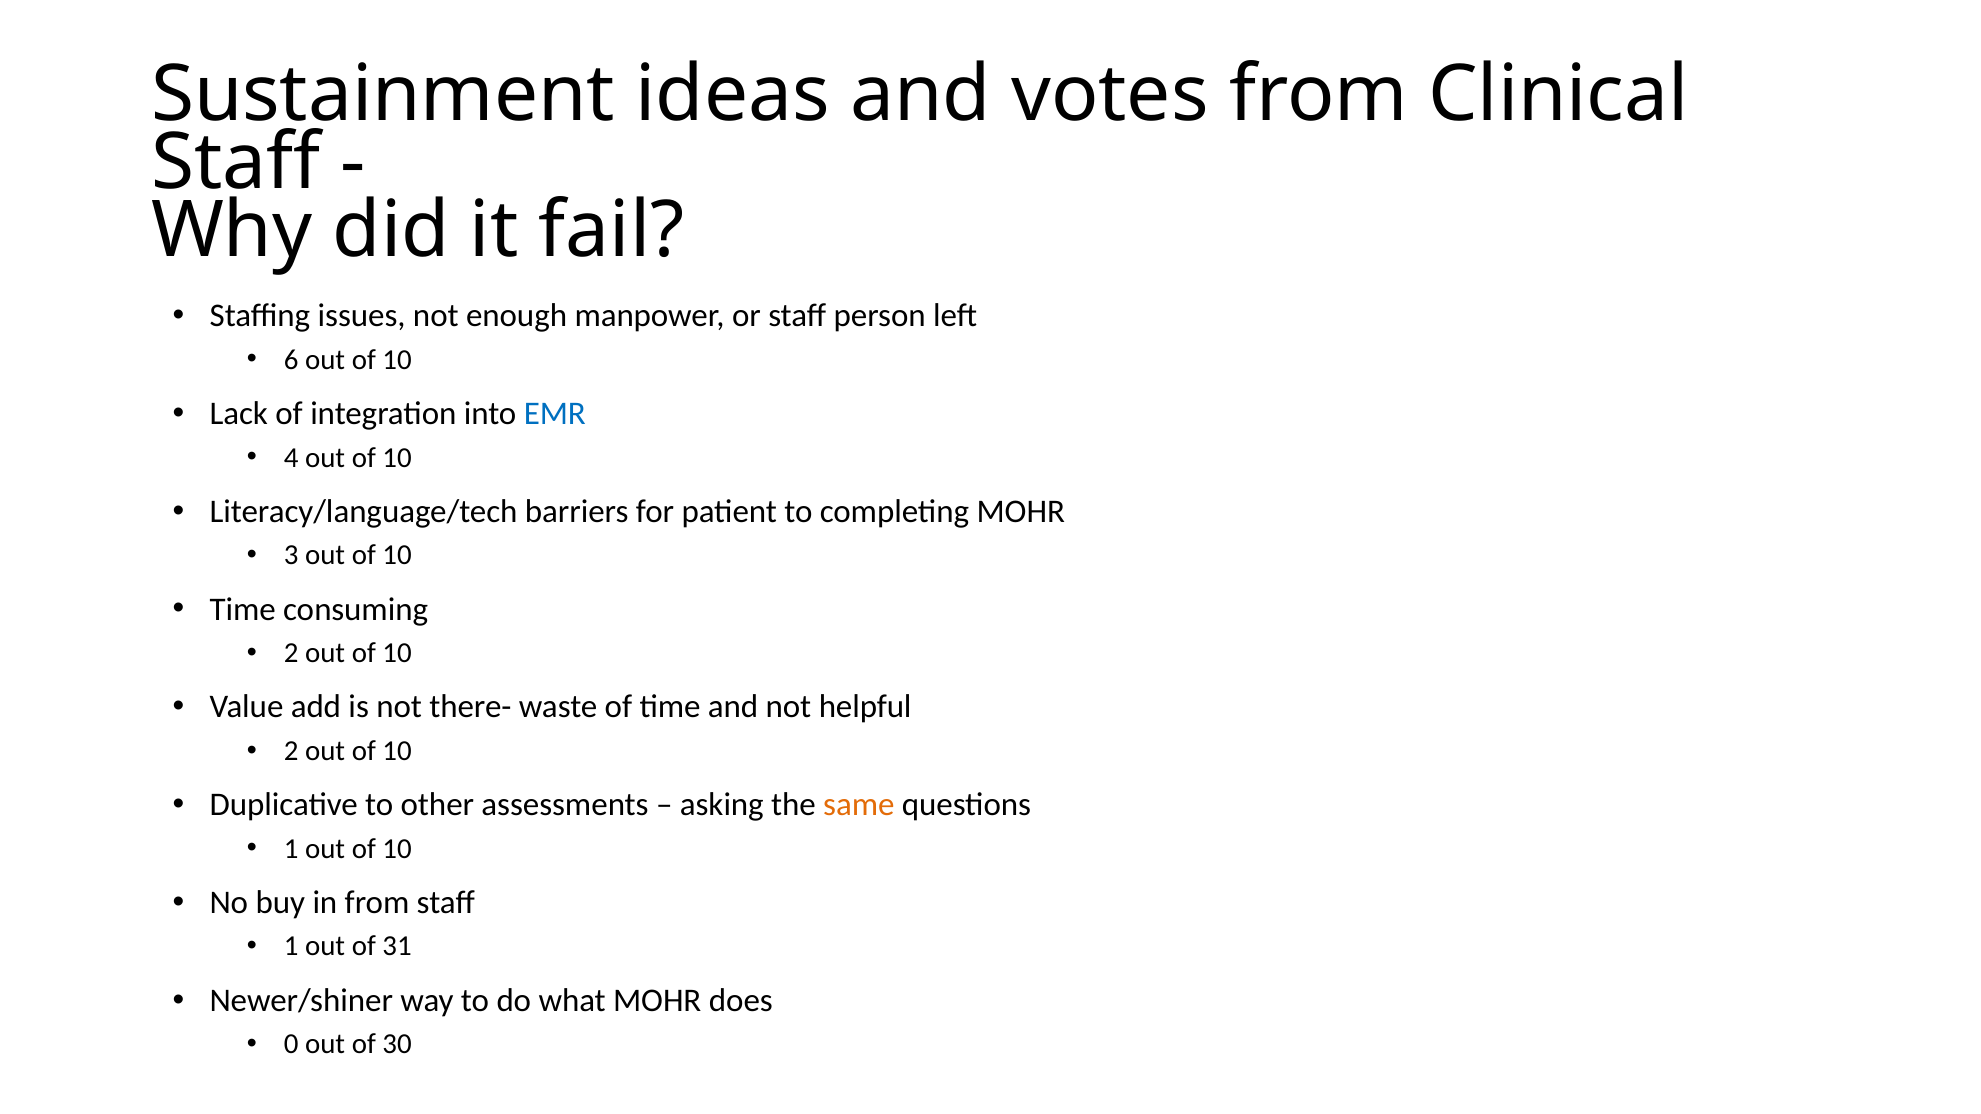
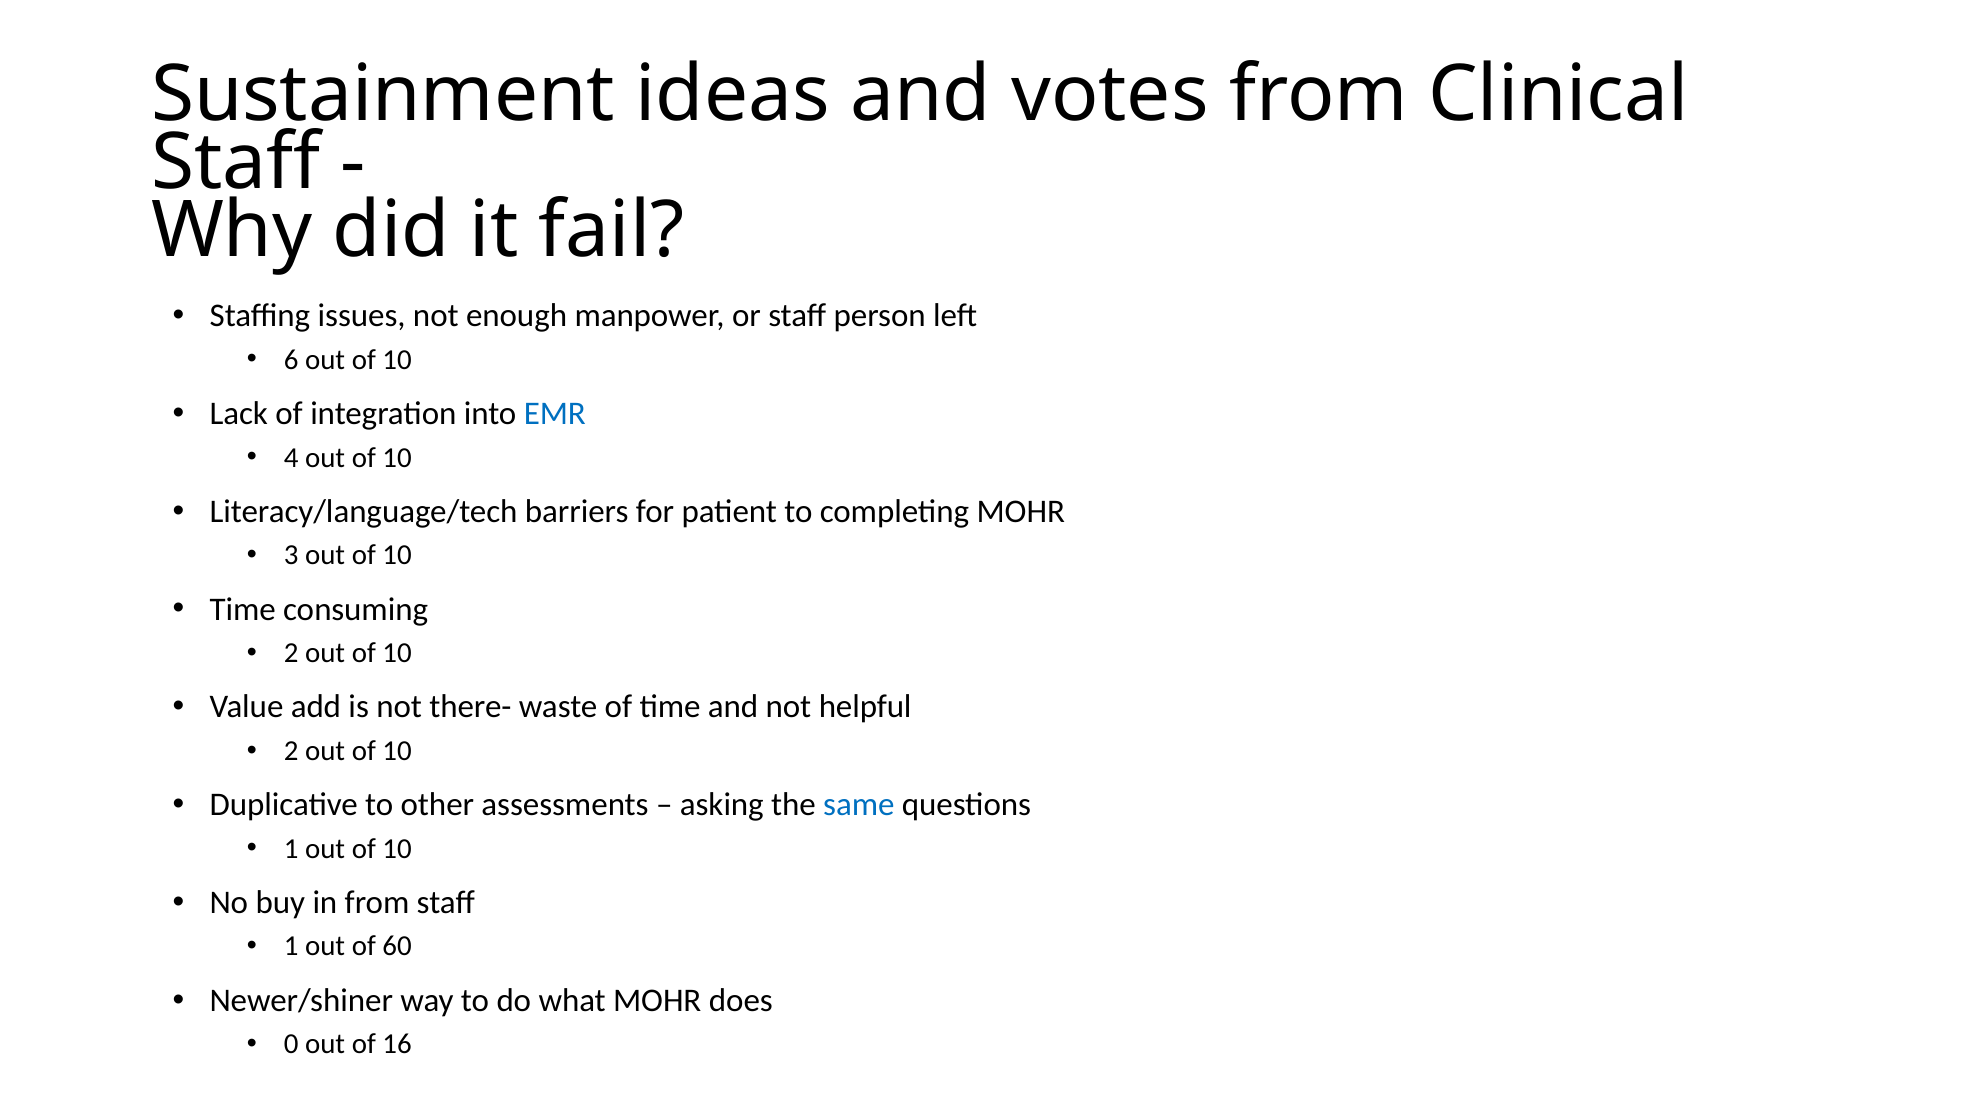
same colour: orange -> blue (859, 805)
31: 31 -> 60 (397, 947)
30: 30 -> 16 (397, 1044)
